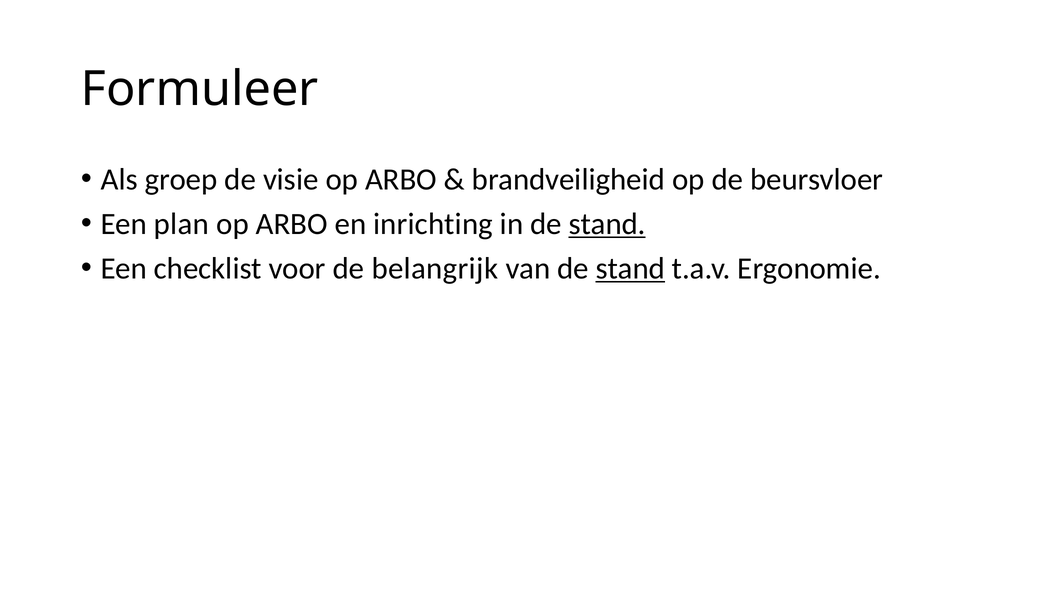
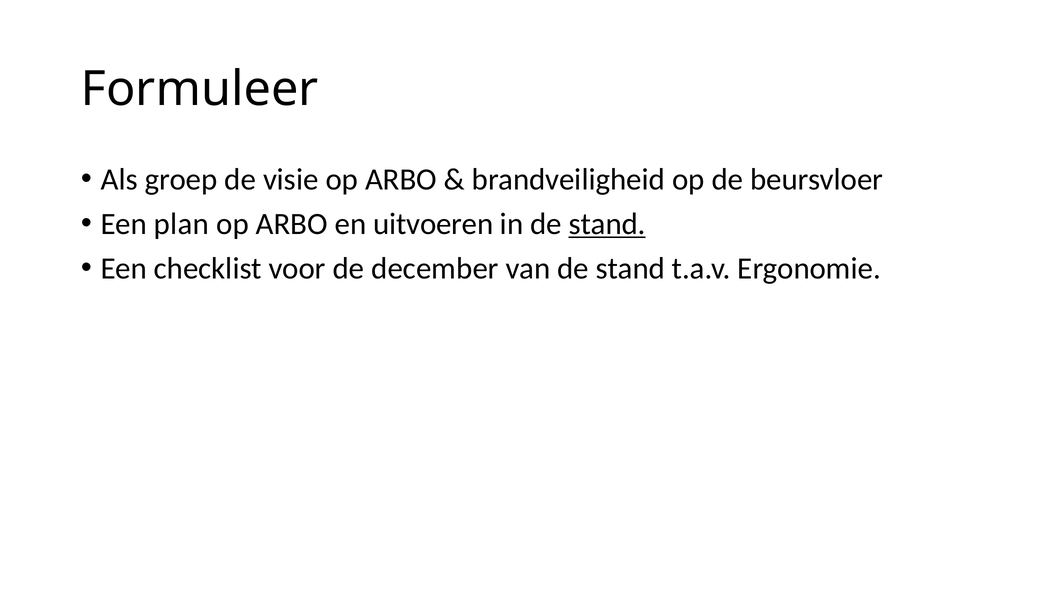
inrichting: inrichting -> uitvoeren (433, 224)
belangrijk: belangrijk -> december (435, 268)
stand underline: present -> none (630, 268)
